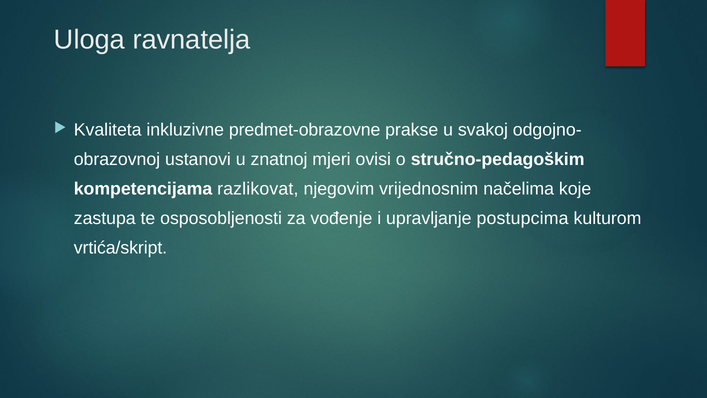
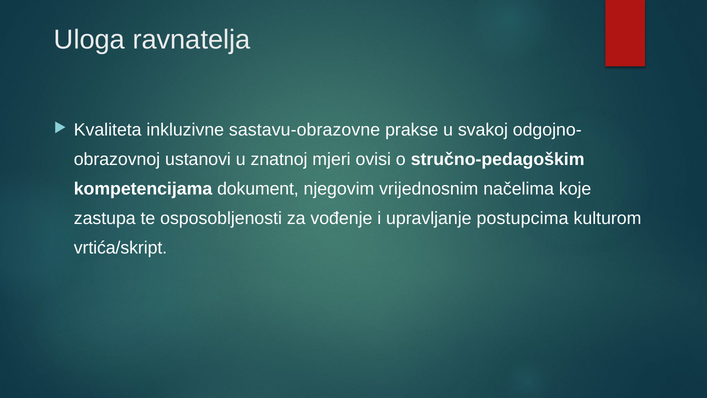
predmet-obrazovne: predmet-obrazovne -> sastavu-obrazovne (305, 130)
razlikovat: razlikovat -> dokument (258, 189)
